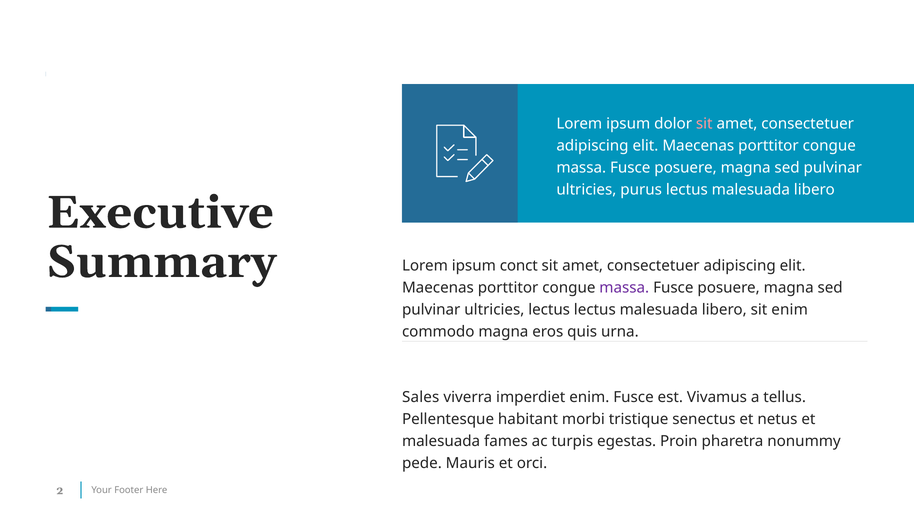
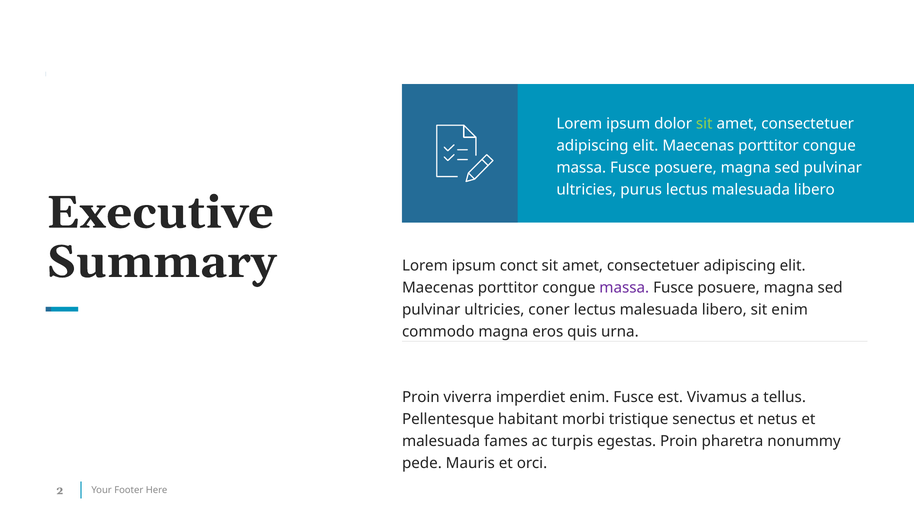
sit colour: pink -> light green (704, 124)
ultricies lectus: lectus -> coner (549, 310)
Sales: Sales -> Proin (421, 397)
